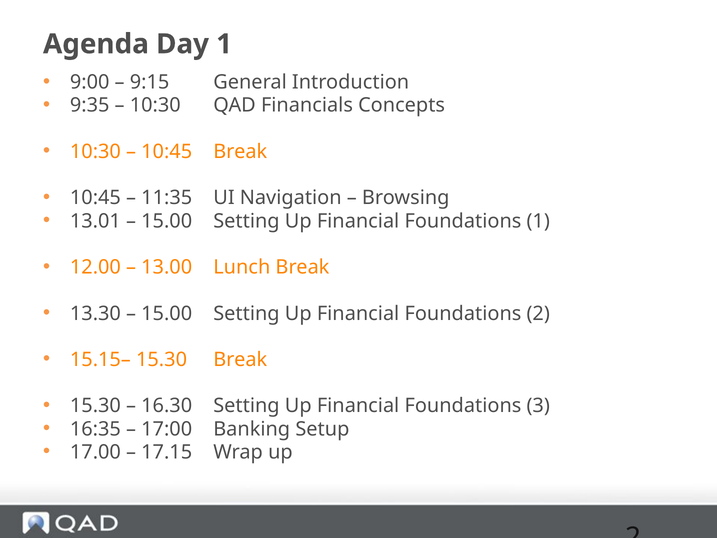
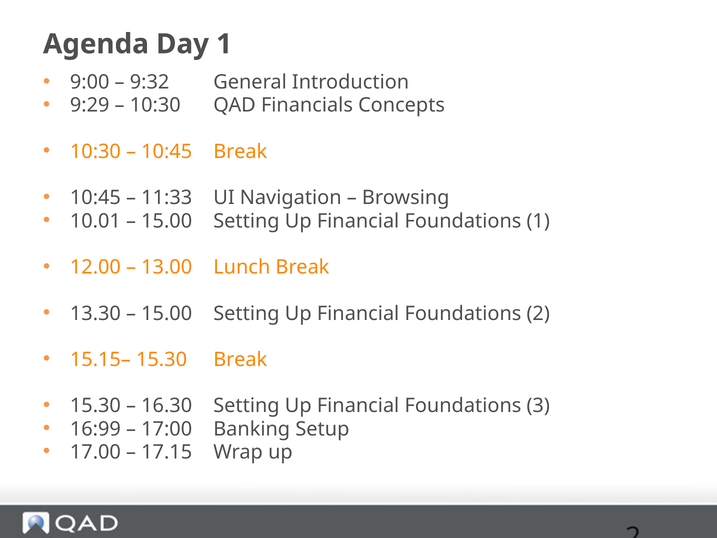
9:15: 9:15 -> 9:32 (150, 82)
9:35: 9:35 -> 9:29 (90, 105)
11:35: 11:35 -> 11:33 (167, 198)
13.01: 13.01 -> 10.01 (95, 221)
16:35: 16:35 -> 16:99 (95, 429)
